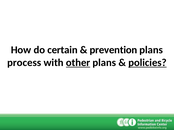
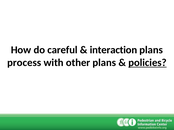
certain: certain -> careful (62, 50)
prevention: prevention -> interaction (113, 50)
other underline: present -> none (78, 63)
